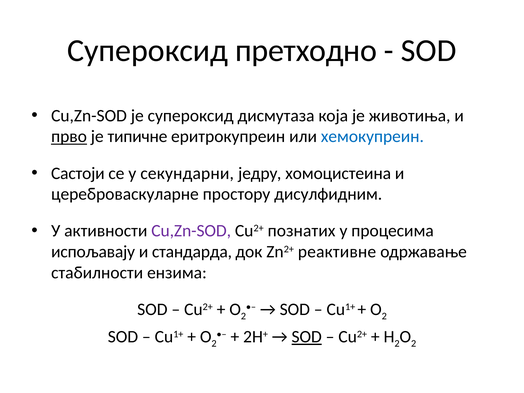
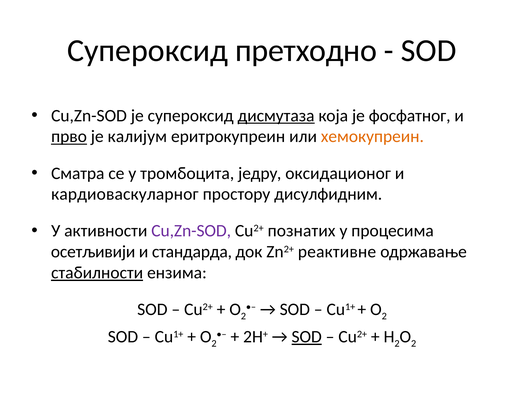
дисмутаза underline: none -> present (276, 116)
животиња: животиња -> фосфатног (410, 116)
типичне: типичне -> калијум (137, 137)
хемокупреин colour: blue -> orange (372, 137)
Састоји: Састоји -> Сматра (78, 173)
секундарни: секундарни -> тромбоцита (187, 173)
хомоцистеина: хомоцистеина -> оксидационог (338, 173)
цереброваскуларне: цереброваскуларне -> кардиоваскуларног (125, 194)
испољавају: испољавају -> осетљивији (93, 252)
стабилности underline: none -> present (97, 273)
